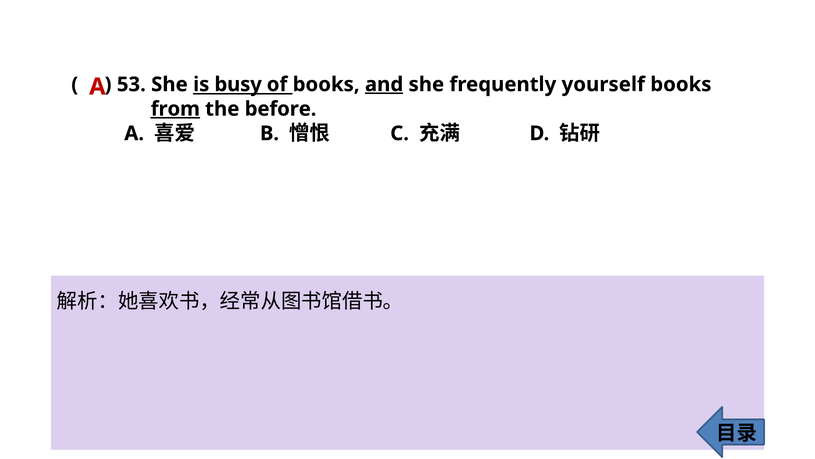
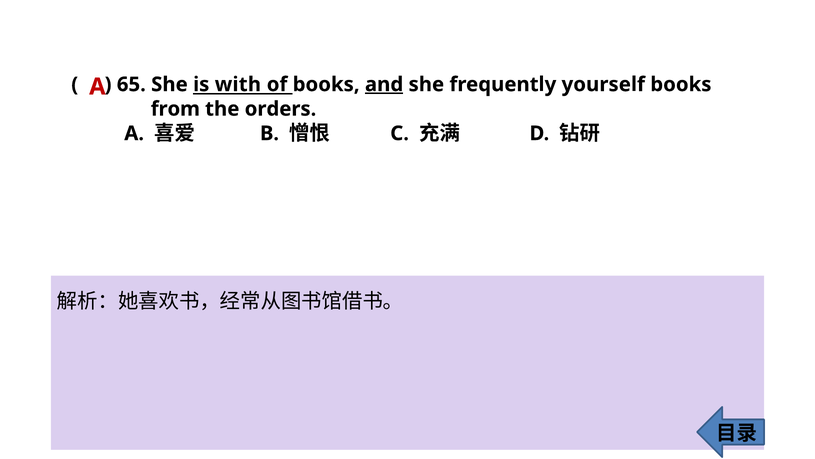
53: 53 -> 65 (131, 84)
busy: busy -> with (238, 84)
from underline: present -> none (175, 109)
before: before -> orders (280, 109)
